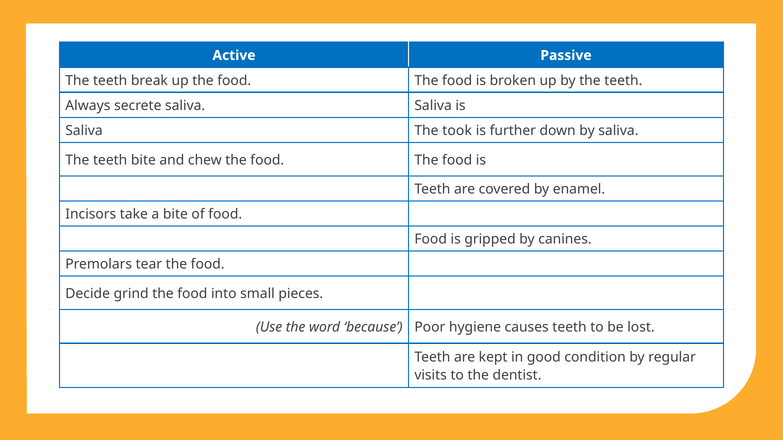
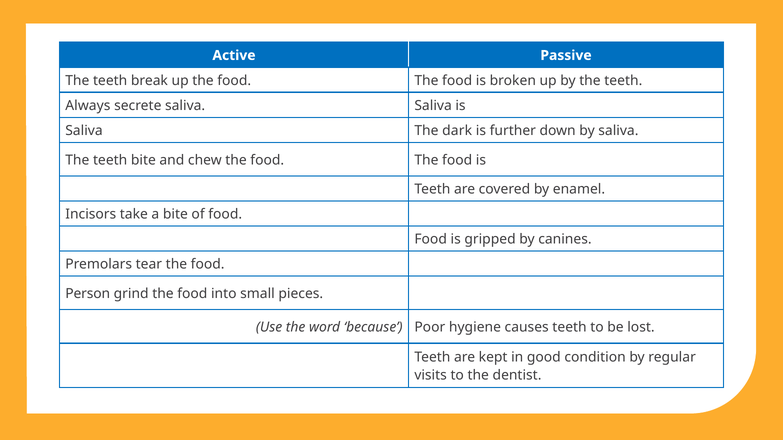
took: took -> dark (457, 131)
Decide: Decide -> Person (88, 294)
